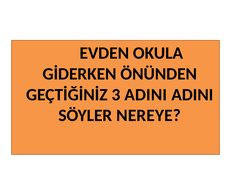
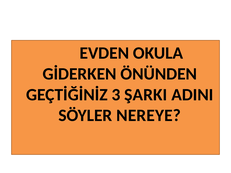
3 ADINI: ADINI -> ŞARKI (146, 95)
